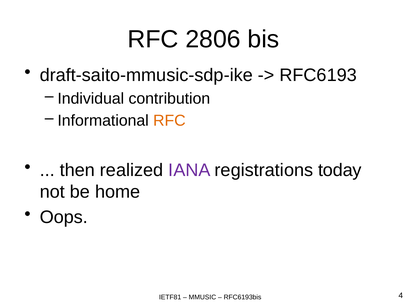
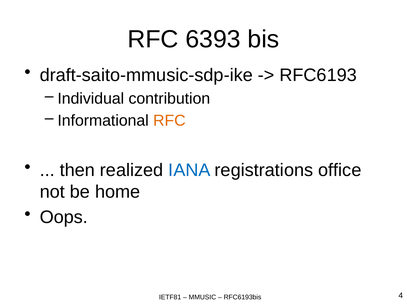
2806: 2806 -> 6393 (213, 39)
IANA colour: purple -> blue (189, 170)
today: today -> office (340, 170)
